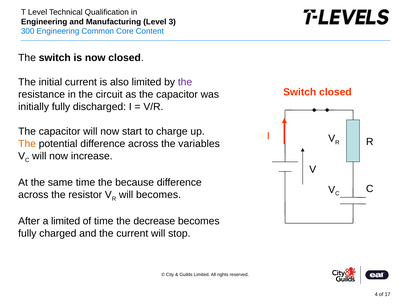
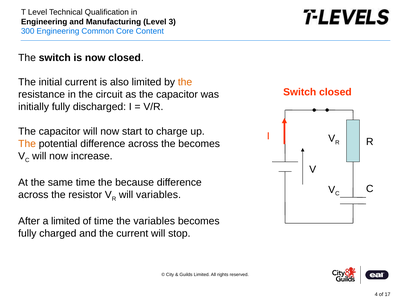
the colour: purple -> orange (185, 82)
the variables: variables -> becomes (199, 144)
will becomes: becomes -> variables (159, 195)
the decrease: decrease -> variables (154, 221)
